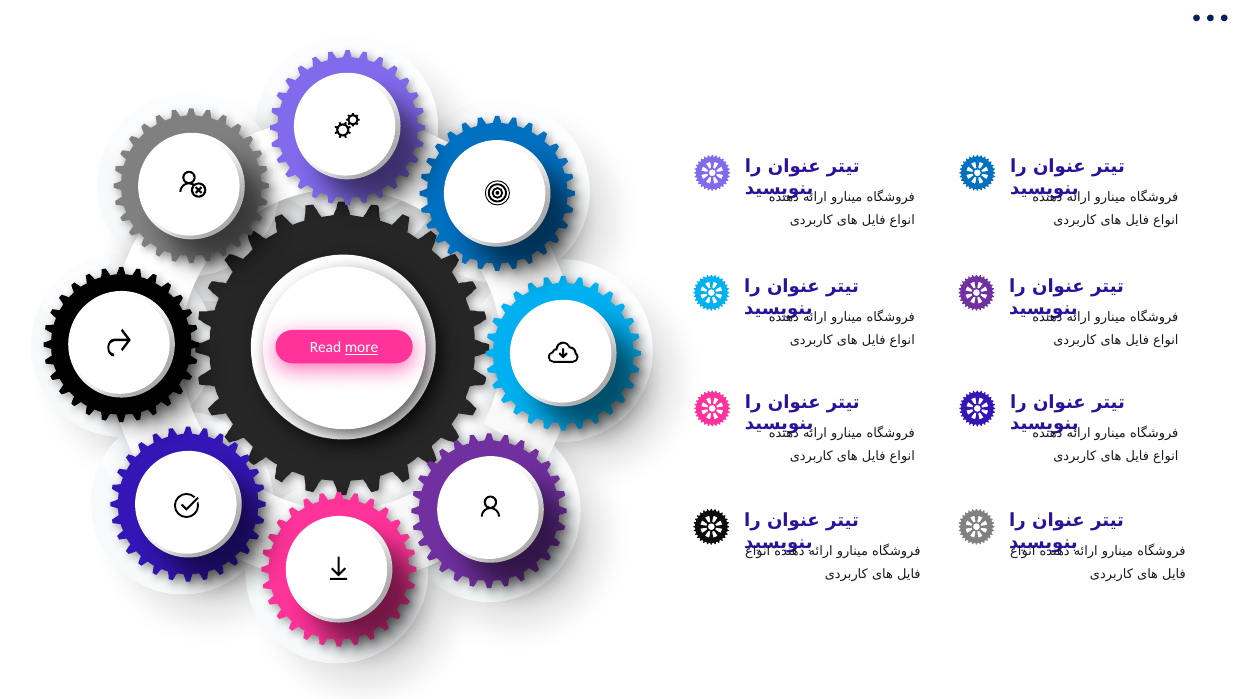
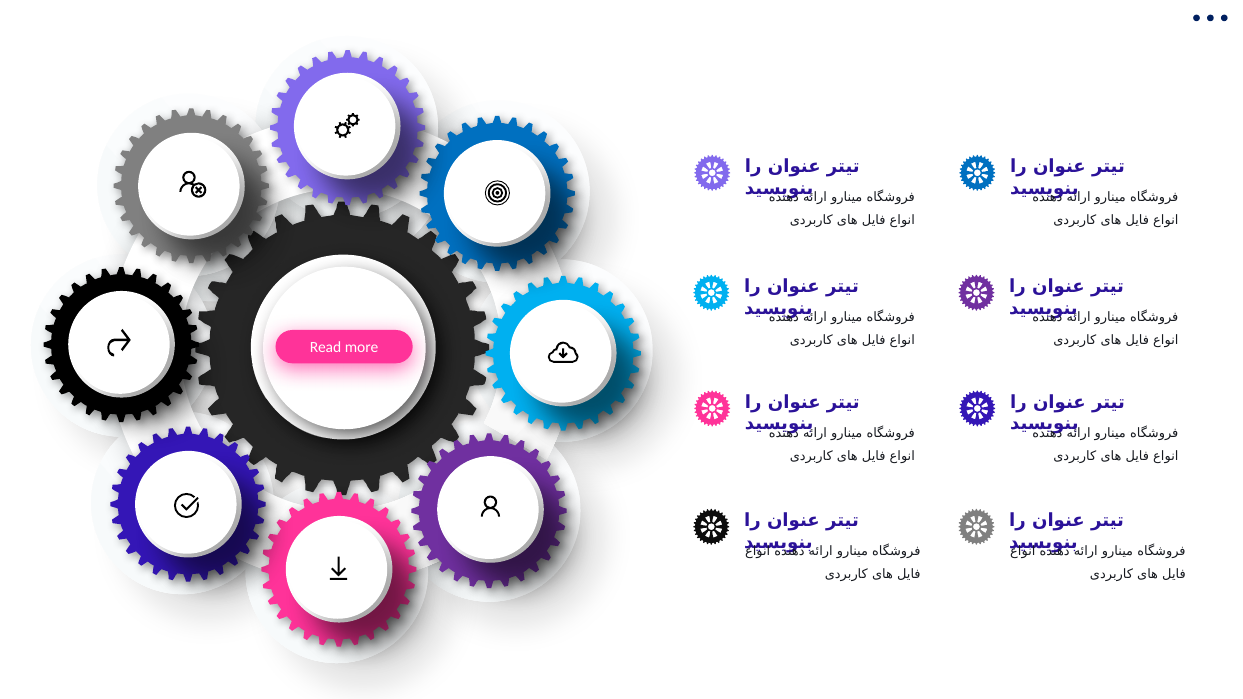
more underline: present -> none (362, 348)
